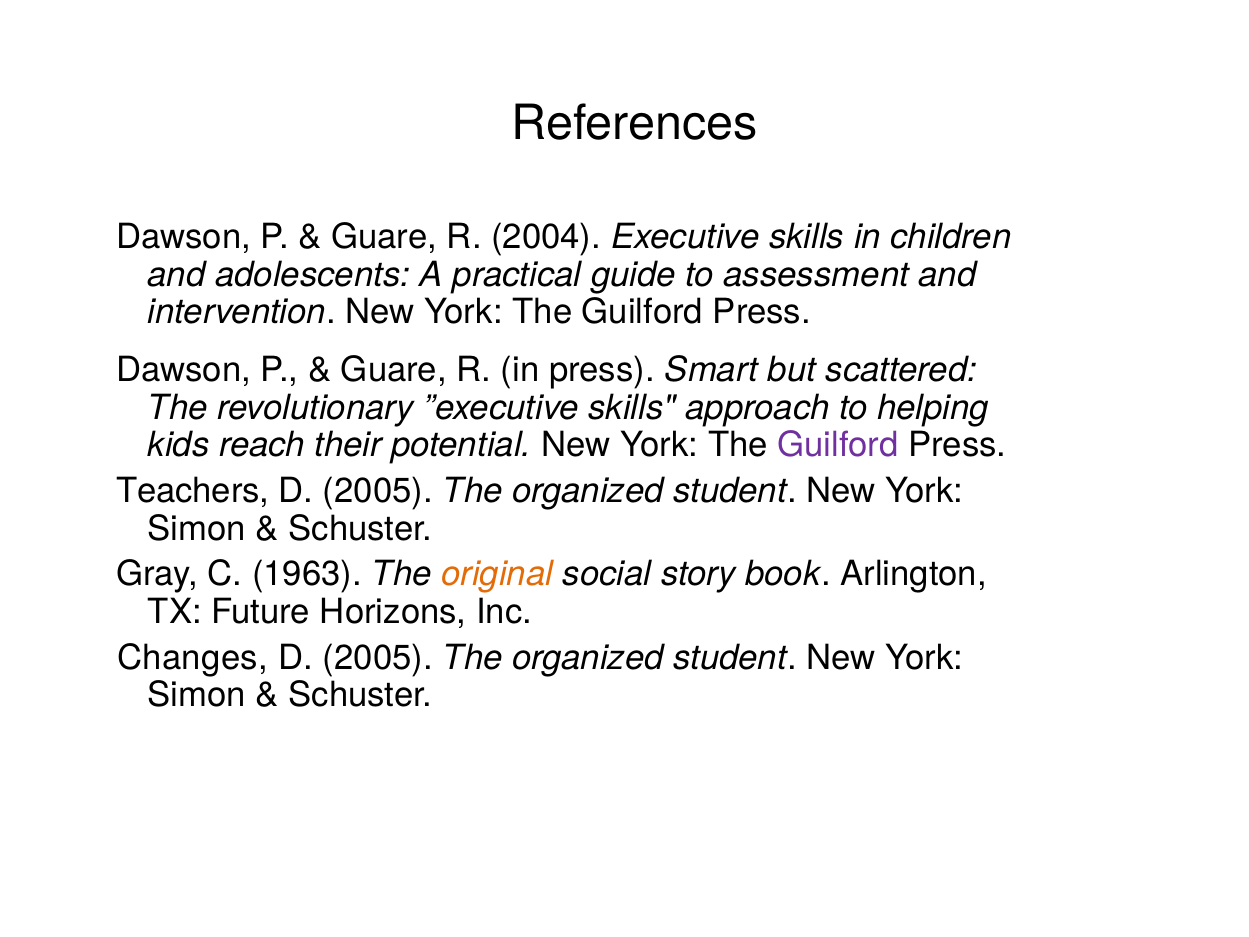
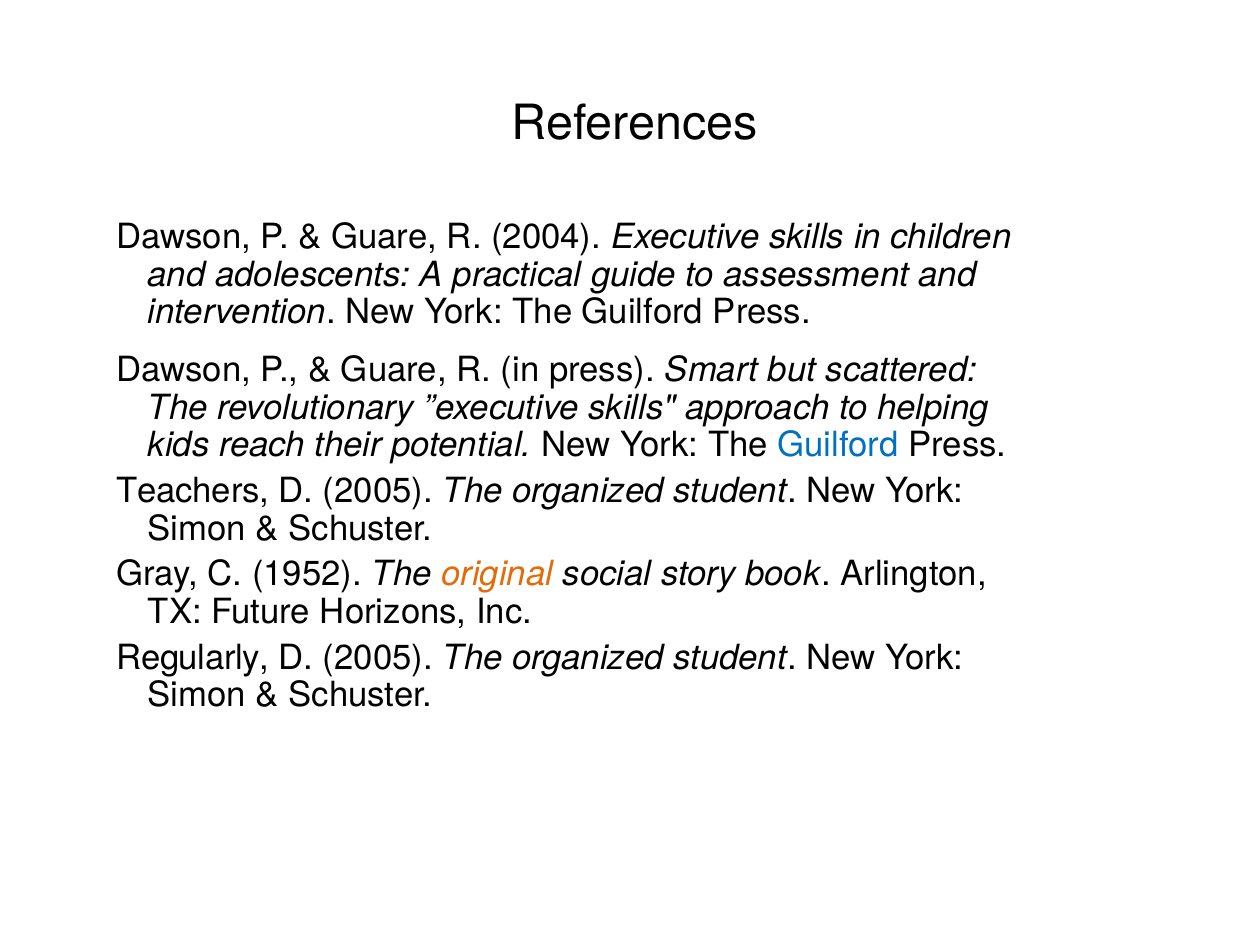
Guilford colour: purple -> blue (838, 445)
1963: 1963 -> 1952 (307, 574)
Changes: Changes -> Regularly (193, 658)
